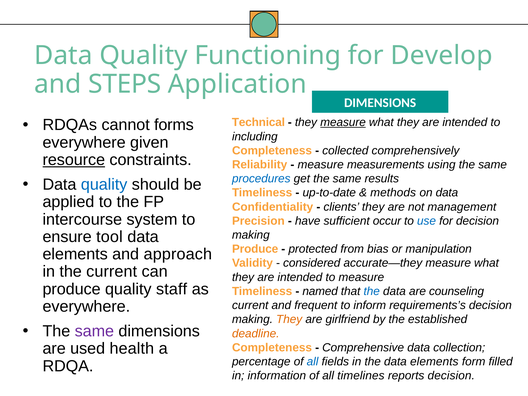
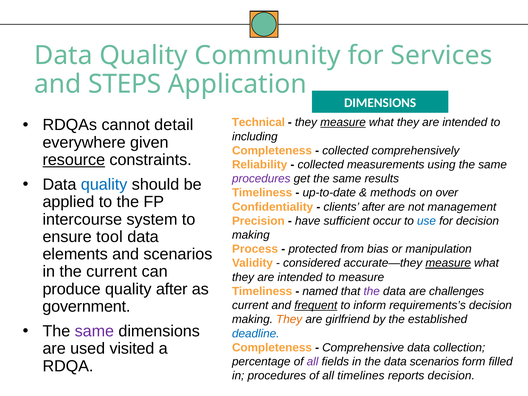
Functioning: Functioning -> Community (268, 55)
Develop: Develop -> Services (442, 55)
forms: forms -> detail (174, 125)
measure: measure -> collected (321, 165)
procedures colour: blue -> purple (261, 179)
on data: data -> over (447, 193)
clients they: they -> after (373, 207)
Produce: Produce -> Process (255, 249)
and approach: approach -> scenarios (178, 254)
measure underline: none -> present (448, 263)
quality staff: staff -> after (172, 289)
the colour: blue -> purple (372, 291)
counseling: counseling -> challenges (457, 291)
everywhere: everywhere -> government (86, 306)
frequent underline: none -> present (316, 305)
deadline colour: orange -> blue (256, 333)
health: health -> visited (132, 349)
all colour: blue -> purple (313, 362)
the data elements: elements -> scenarios (434, 362)
in information: information -> procedures (277, 376)
